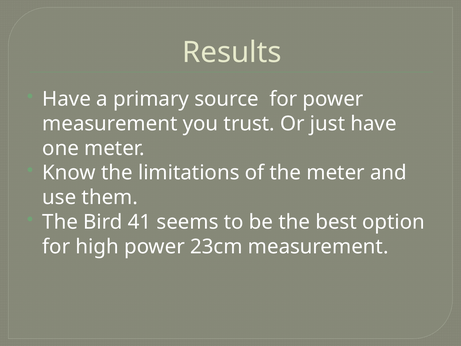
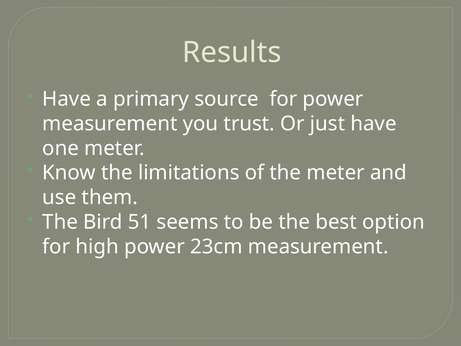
41: 41 -> 51 (140, 222)
